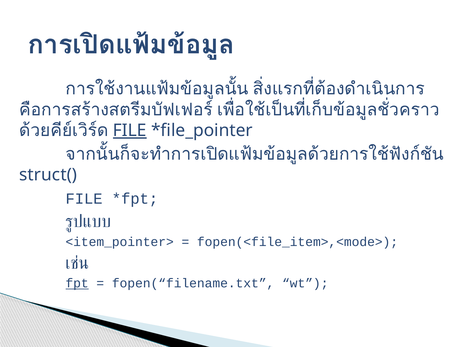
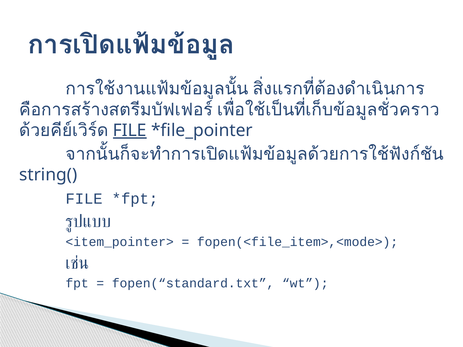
struct(: struct( -> string( (48, 175)
fpt underline: present -> none (77, 284)
fopen(“filename.txt: fopen(“filename.txt -> fopen(“standard.txt (193, 284)
